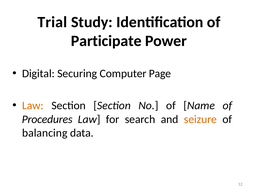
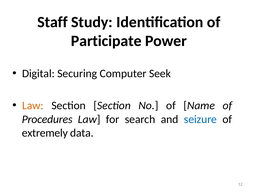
Trial: Trial -> Staff (52, 22)
Page: Page -> Seek (160, 74)
seizure colour: orange -> blue (200, 120)
balancing: balancing -> extremely (45, 133)
